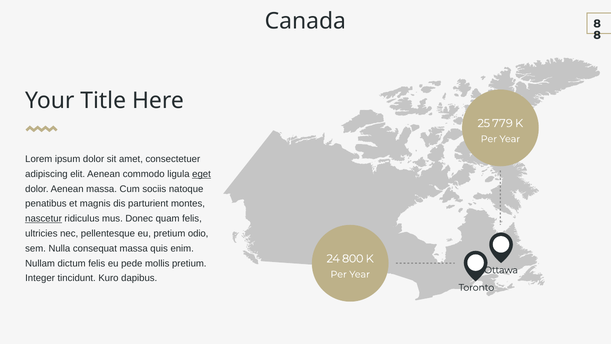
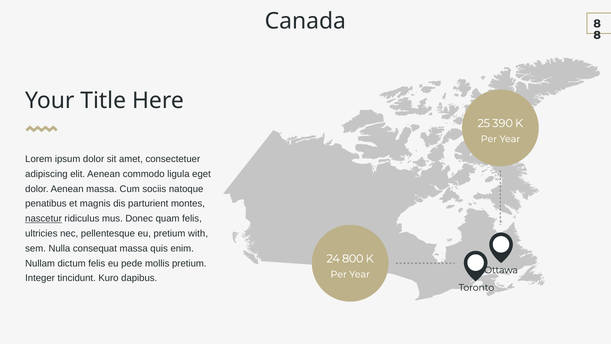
779: 779 -> 390 (503, 123)
eget underline: present -> none (202, 174)
odio: odio -> with (198, 233)
